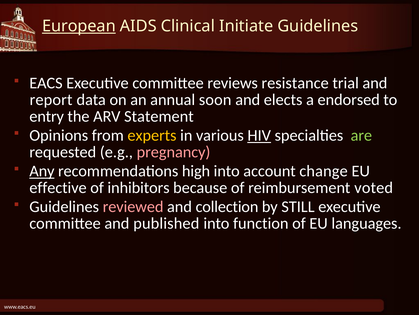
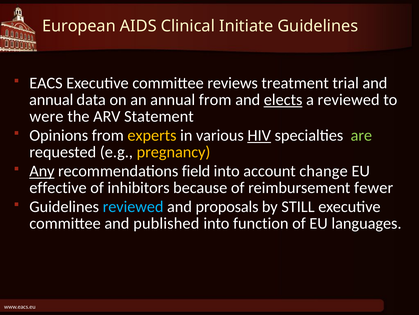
European underline: present -> none (79, 26)
resistance: resistance -> treatment (295, 83)
report: report -> annual (51, 100)
annual soon: soon -> from (215, 100)
elects underline: none -> present (283, 100)
a endorsed: endorsed -> reviewed (349, 100)
entry: entry -> were (46, 116)
pregnancy colour: pink -> yellow (174, 152)
high: high -> field (196, 171)
voted: voted -> fewer (374, 187)
reviewed colour: pink -> light blue (133, 206)
collection: collection -> proposals (227, 206)
